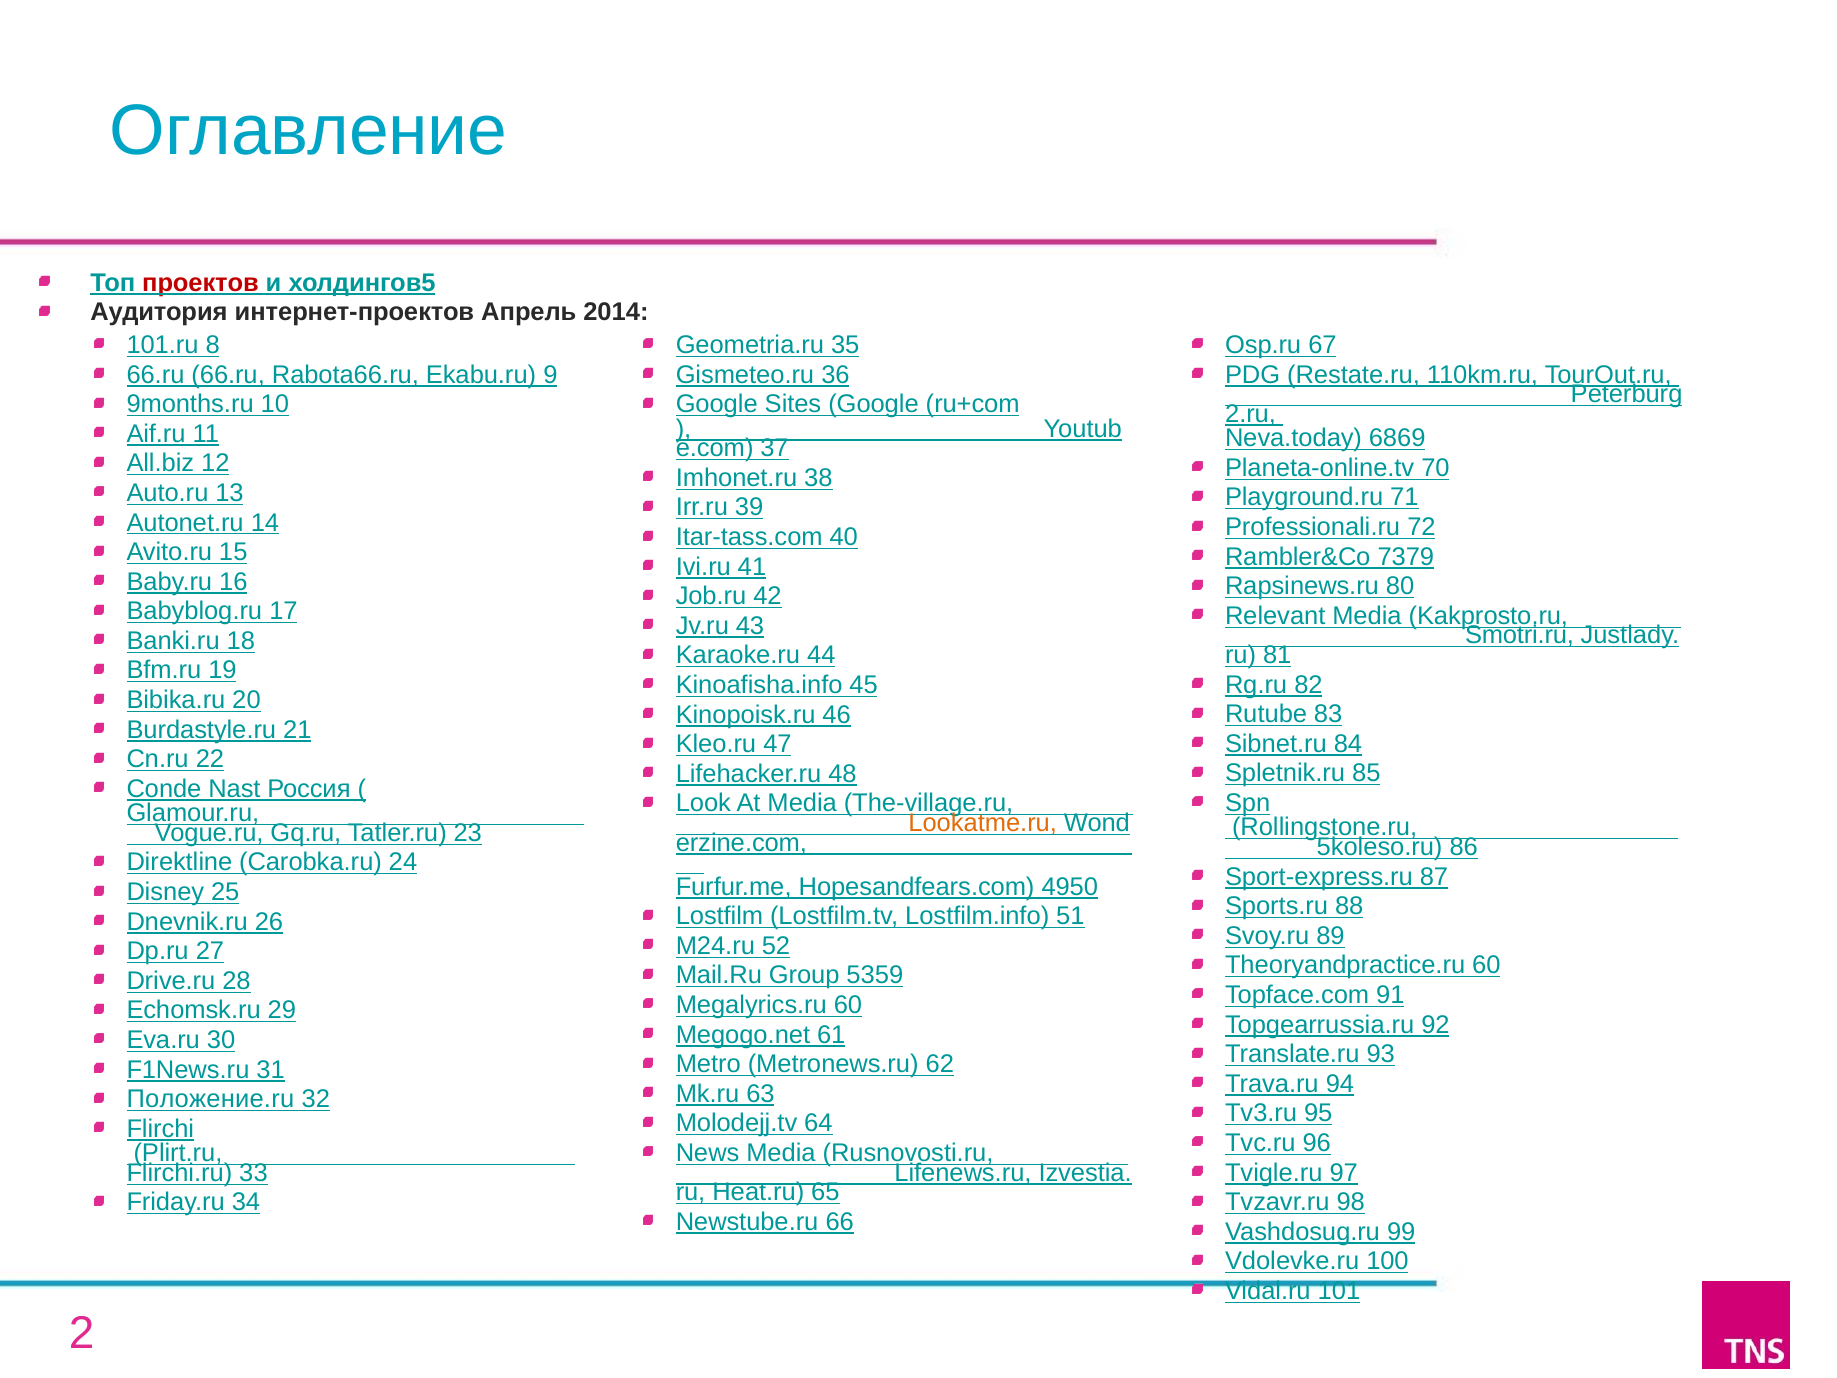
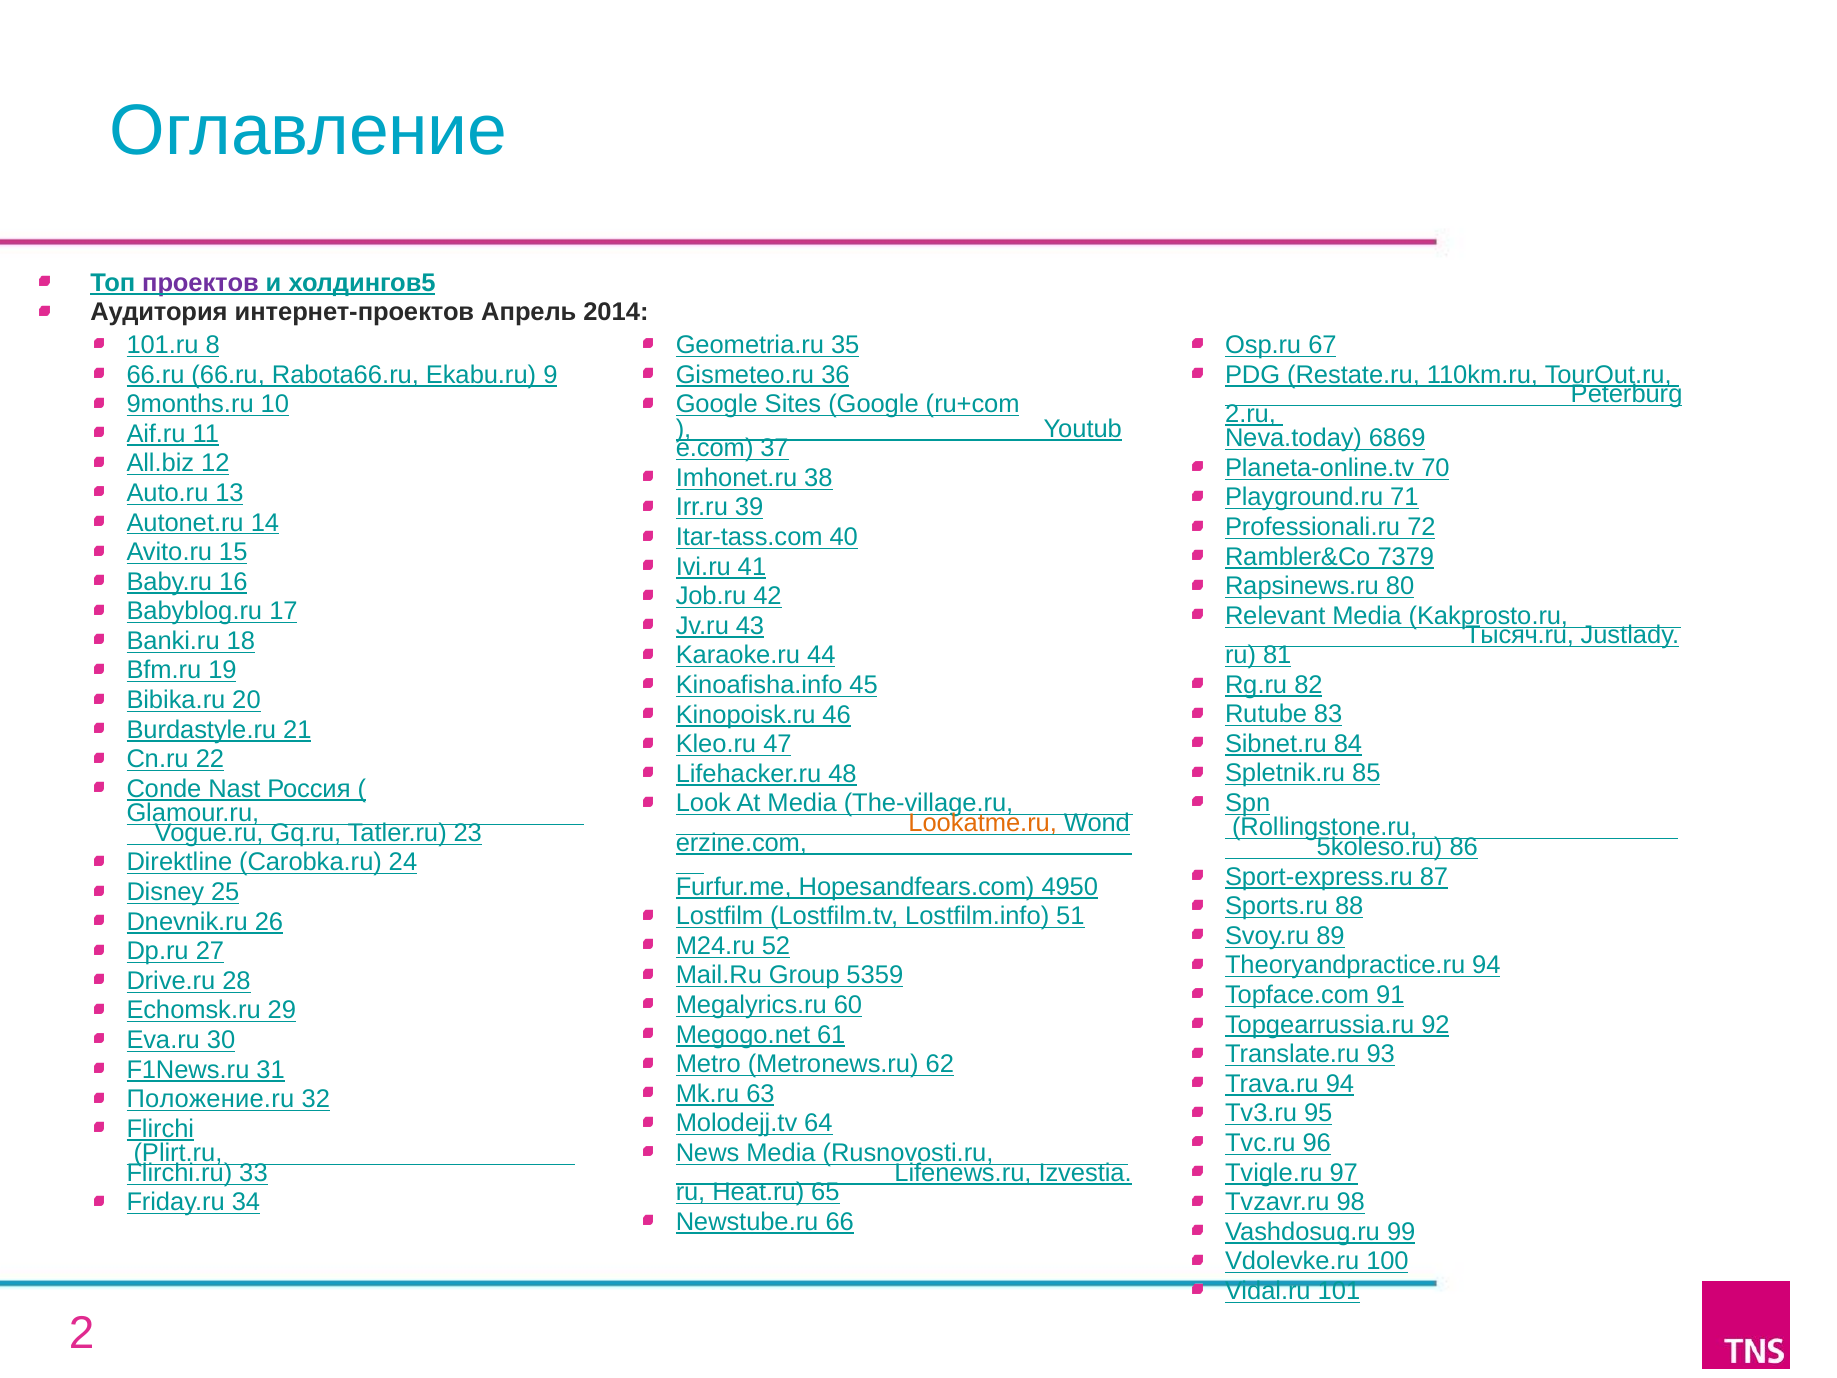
проектов colour: red -> purple (200, 283)
Smotri.ru: Smotri.ru -> Тысяч.ru (1519, 635)
Theoryandpractice.ru 60: 60 -> 94 (1486, 965)
